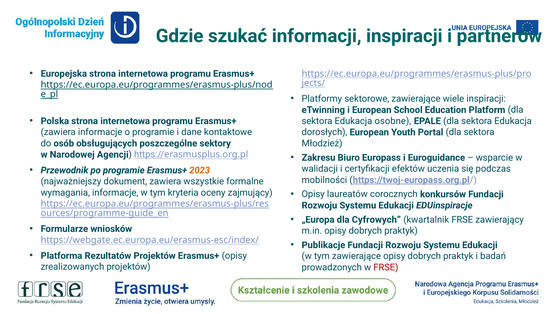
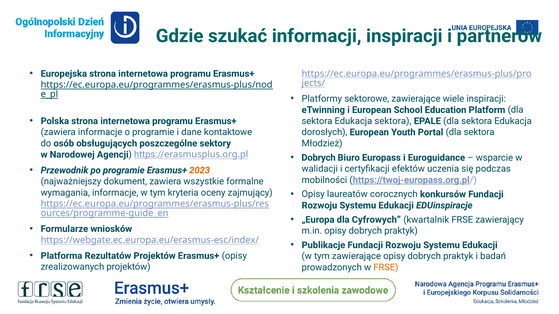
Edukacja osobne: osobne -> sektora (393, 121)
Zakresu: Zakresu -> Dobrych (319, 158)
FRSE colour: red -> orange (386, 268)
